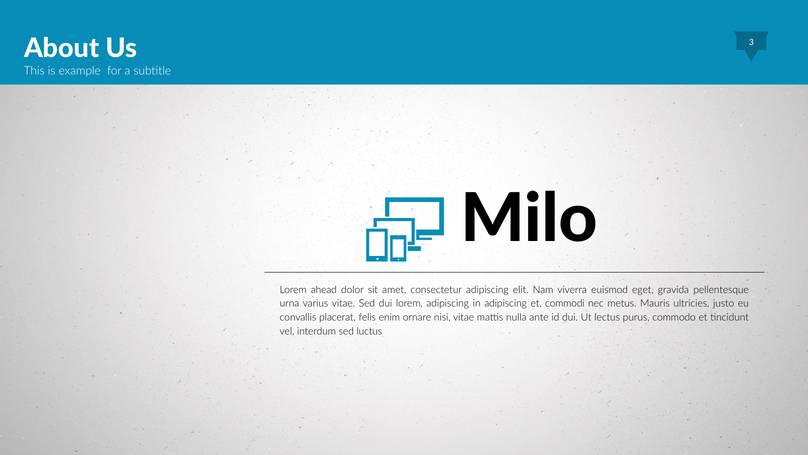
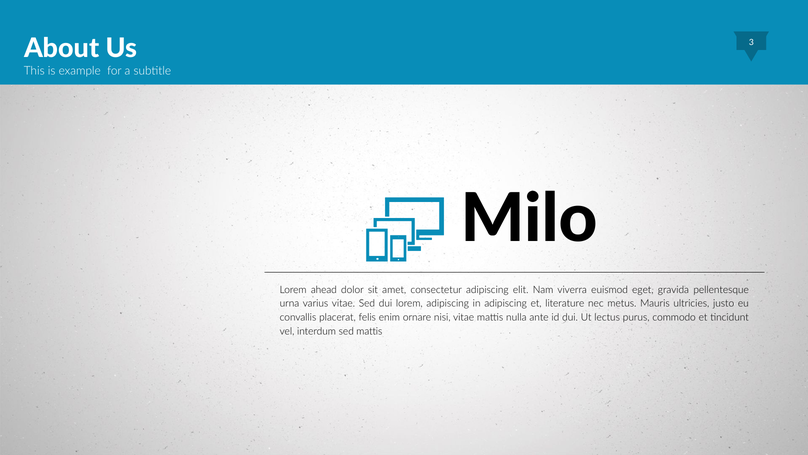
commodi: commodi -> literature (565, 303)
sed luctus: luctus -> mattis (369, 331)
